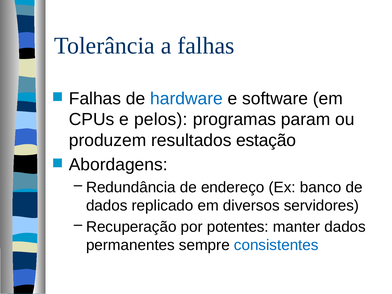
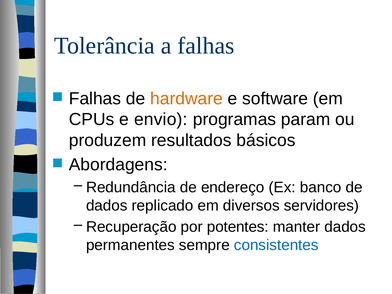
hardware colour: blue -> orange (187, 99)
pelos: pelos -> envio (161, 119)
estação: estação -> básicos (266, 140)
